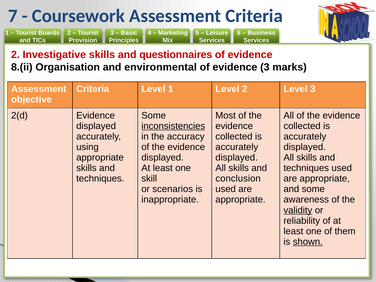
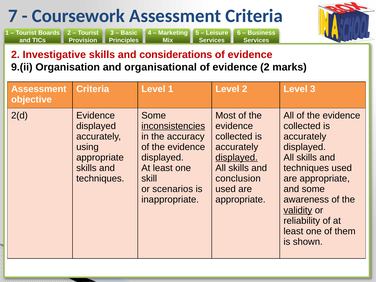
questionnaires: questionnaires -> considerations (176, 55)
8.(ii: 8.(ii -> 9.(ii (22, 67)
environmental: environmental -> organisational (161, 67)
evidence 3: 3 -> 2 (265, 67)
displayed underline: none -> present (237, 158)
shown underline: present -> none (308, 242)
